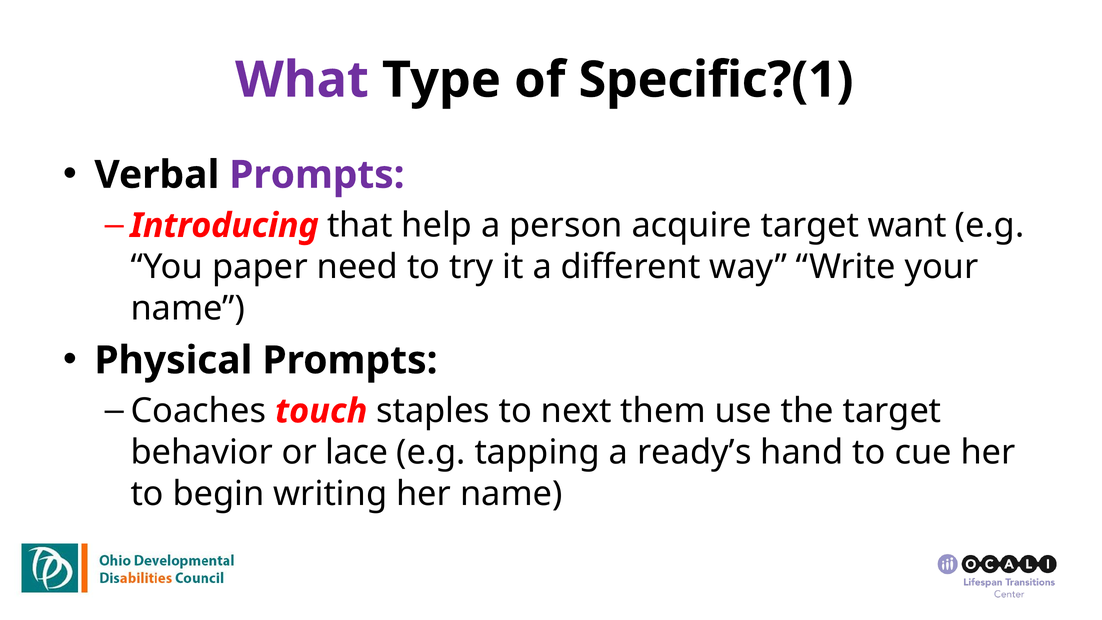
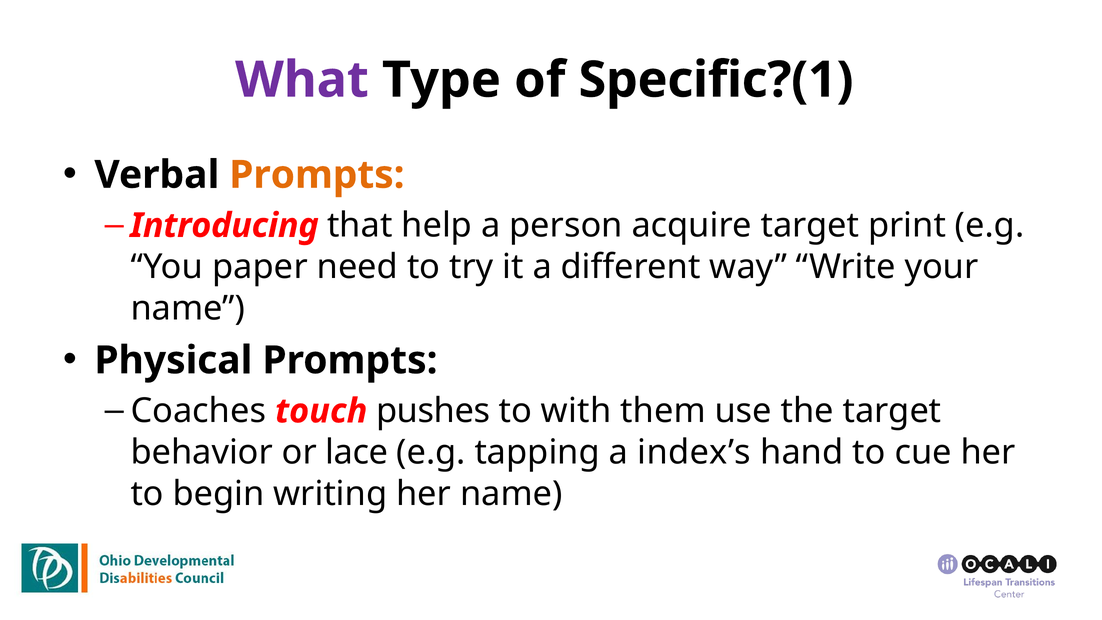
Prompts colour: purple -> orange (317, 175)
want: want -> print (907, 226)
staples: staples -> pushes (433, 411)
next: next -> with (576, 411)
ready’s: ready’s -> index’s (694, 452)
